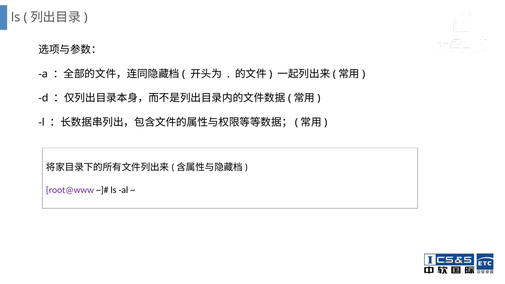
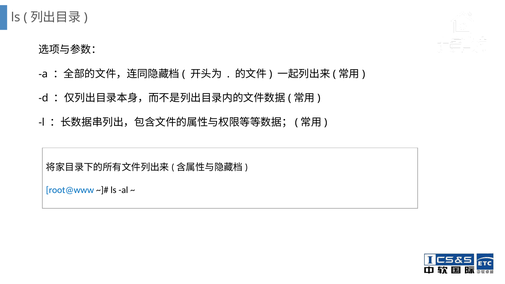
root@www colour: purple -> blue (70, 190)
